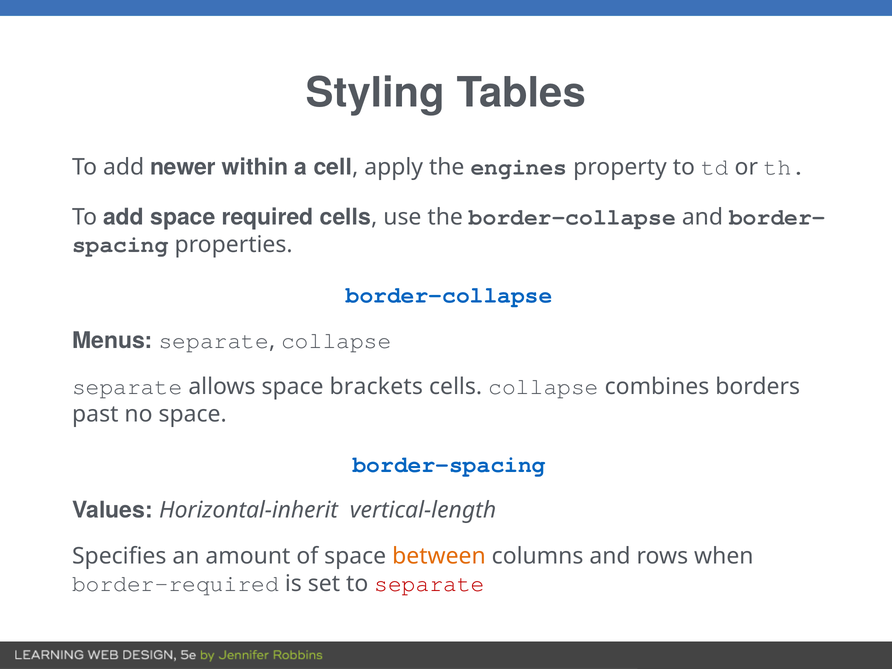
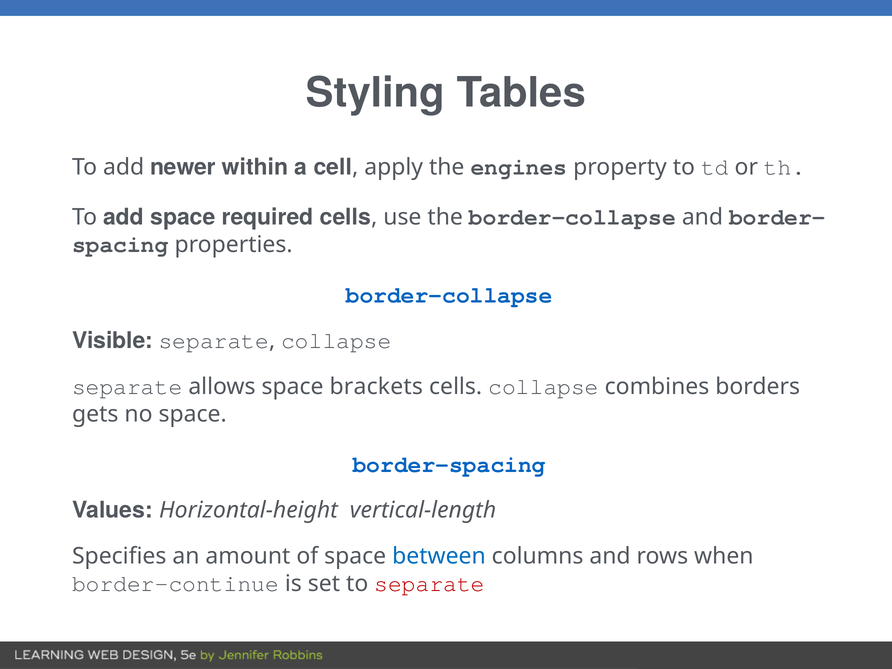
Menus: Menus -> Visible (112, 341)
past: past -> gets (95, 414)
Horizontal-inherit: Horizontal-inherit -> Horizontal-height (248, 510)
between colour: orange -> blue (439, 556)
border-required: border-required -> border-continue (175, 584)
